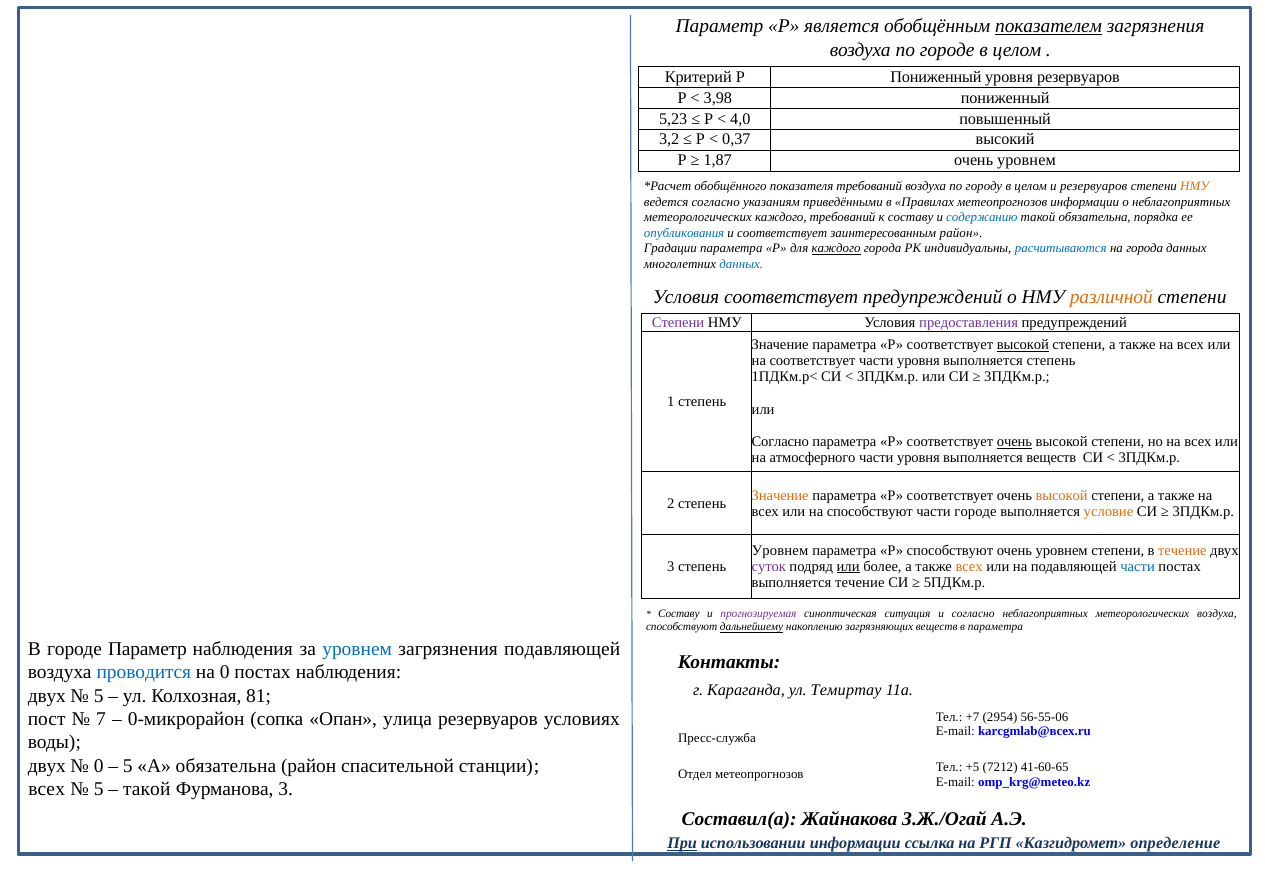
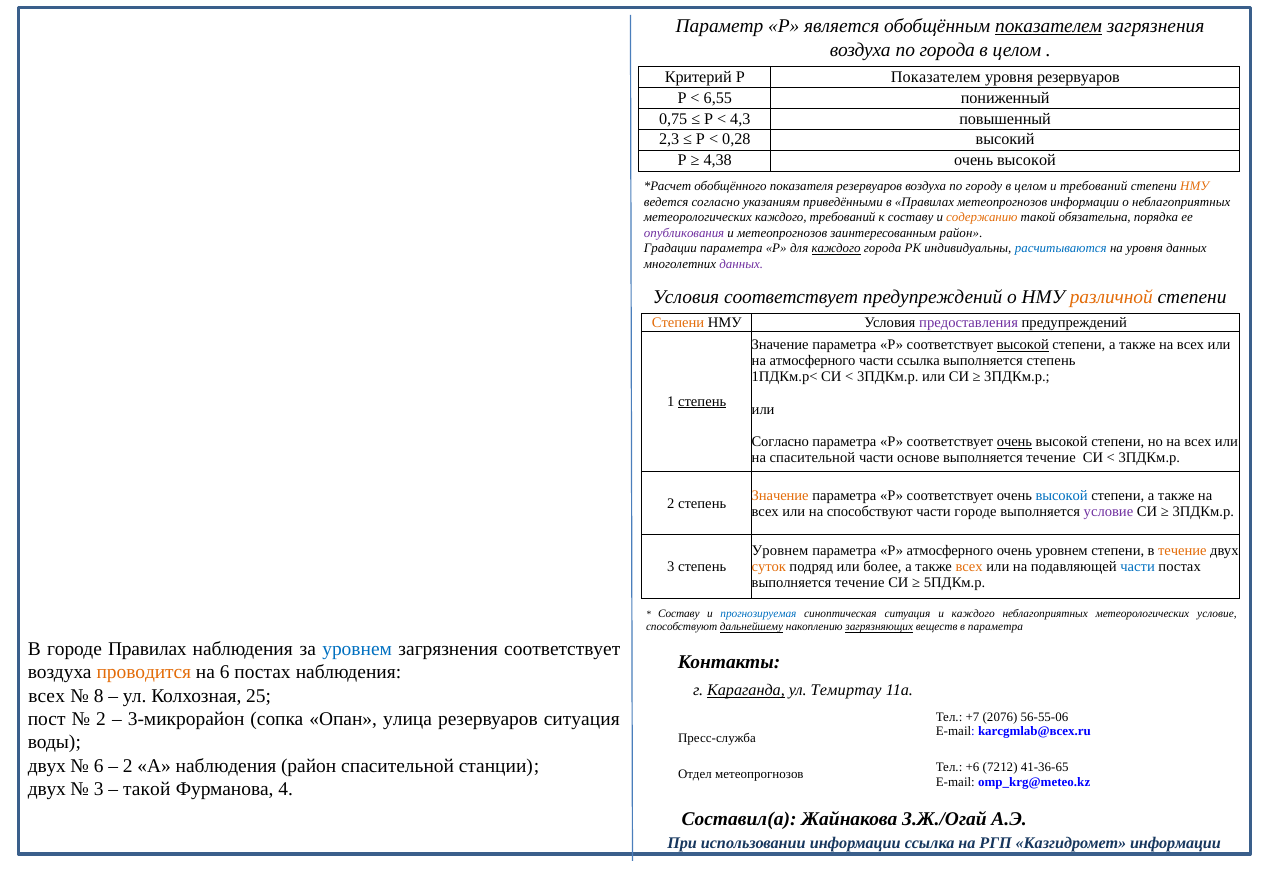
по городе: городе -> города (947, 50)
Р Пониженный: Пониженный -> Показателем (936, 77)
3,98: 3,98 -> 6,55 (718, 98)
5,23: 5,23 -> 0,75 (673, 119)
4,0: 4,0 -> 4,3 (740, 119)
3,2: 3,2 -> 2,3 (669, 140)
0,37: 0,37 -> 0,28 (736, 140)
1,87: 1,87 -> 4,38 (718, 160)
уровнем: уровнем -> высокой (1026, 160)
показателя требований: требований -> резервуаров (869, 186)
и резервуаров: резервуаров -> требований (1094, 186)
содержанию colour: blue -> orange (982, 217)
опубликования colour: blue -> purple (684, 233)
и соответствует: соответствует -> метеопрогнозов (782, 233)
на города: города -> уровня (1145, 248)
данных colour: blue -> purple (741, 264)
Степени colour: purple -> orange (678, 322)
на соответствует: соответствует -> атмосферного (813, 361)
уровня: уровня -> ссылка (918, 361)
степень underline: none -> present (702, 401)
на атмосферного: атмосферного -> спасительной (812, 458)
уровня: уровня -> основе (918, 458)
веществ: веществ -> течение (1051, 458)
высокой colour: orange -> blue (1062, 495)
условие colour: orange -> purple (1108, 511)
Р способствуют: способствуют -> атмосферного (950, 550)
суток colour: purple -> orange (769, 566)
или underline: present -> none (848, 566)
прогнозируемая colour: purple -> blue (758, 613)
и согласно: согласно -> каждого (973, 613)
метеорологических воздуха: воздуха -> условие (1217, 613)
загрязняющих underline: none -> present (879, 627)
городе Параметр: Параметр -> Правилах (147, 649)
загрязнения подавляющей: подавляющей -> соответствует (562, 649)
проводится colour: blue -> orange (144, 672)
на 0: 0 -> 6 (225, 672)
Караганда underline: none -> present (746, 690)
двух: двух -> всех (47, 695)
5: 5 -> 8 (99, 695)
81: 81 -> 25 (259, 695)
7: 7 -> 2 (101, 719)
0-микрорайон: 0-микрорайон -> 3-микрорайон (186, 719)
резервуаров условиях: условиях -> ситуация (582, 719)
2954: 2954 -> 2076 (1000, 717)
0: 0 -> 6 (99, 766)
5: 5 -> 2 (128, 766)
А обязательна: обязательна -> наблюдения (226, 766)
+5: +5 -> +6 (972, 767)
41-60-65: 41-60-65 -> 41-36-65 (1045, 767)
всех: всех -> двух (47, 789)
5: 5 -> 3 (99, 789)
Фурманова 3: 3 -> 4 (286, 789)
При underline: present -> none (682, 843)
Казгидромет определение: определение -> информации (1175, 843)
